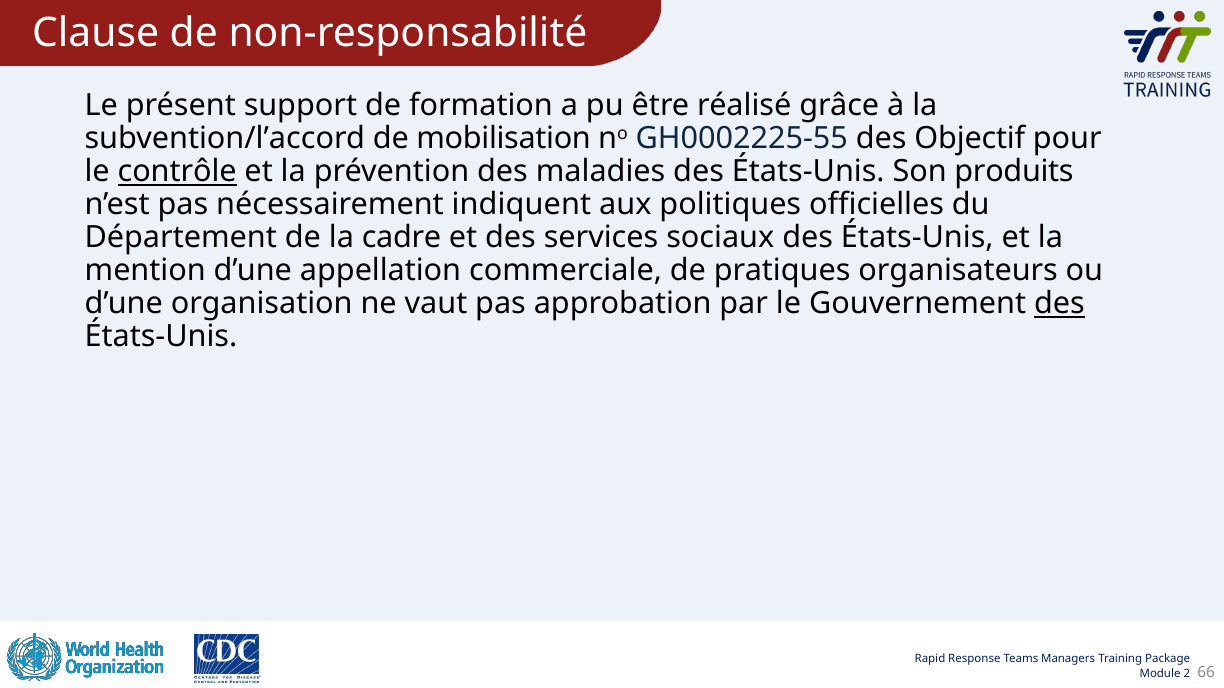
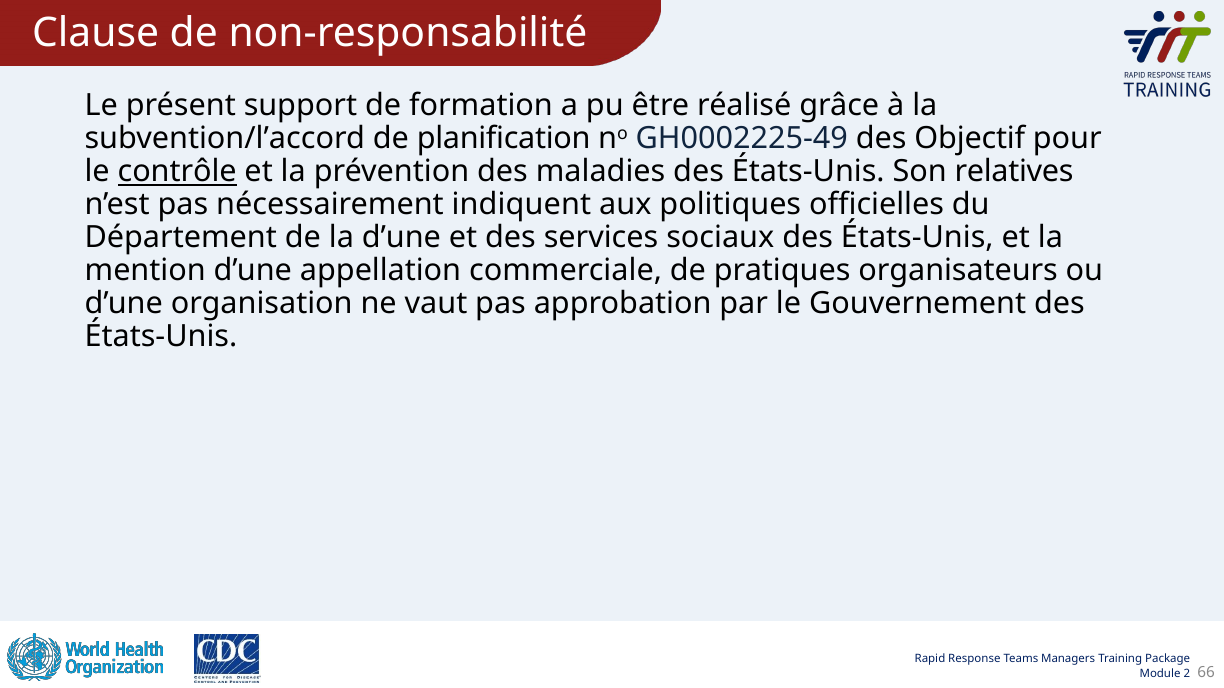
mobilisation: mobilisation -> planification (504, 139)
GH0002225-55: GH0002225-55 -> GH0002225-49 (742, 139)
produits: produits -> relatives (1014, 172)
cadre: cadre -> dʼune (401, 238)
des underline: present -> none (1060, 304)
